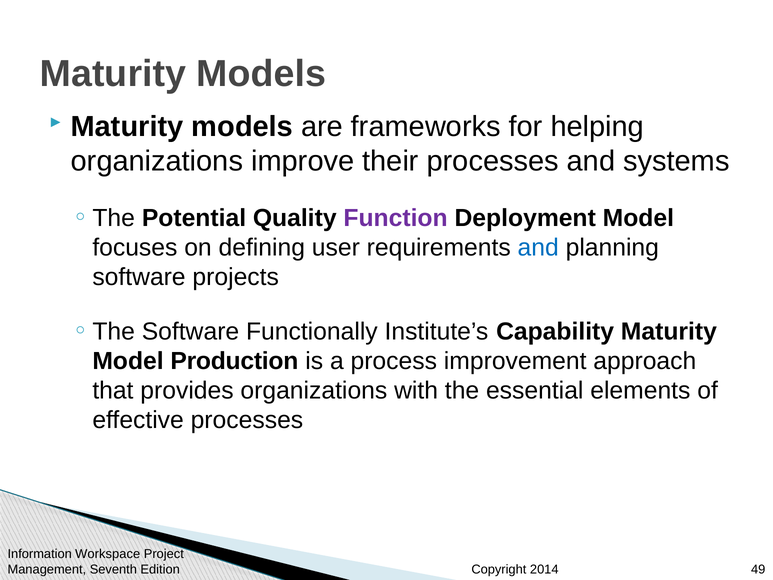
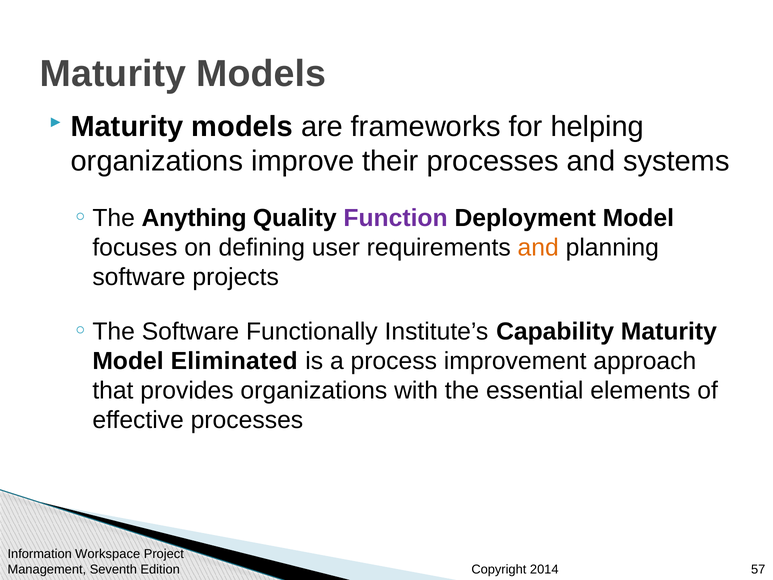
Potential: Potential -> Anything (194, 218)
and colour: blue -> orange (538, 247)
Production: Production -> Eliminated (234, 361)
49: 49 -> 57 (758, 569)
